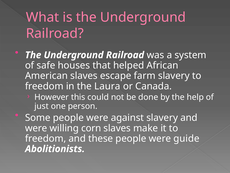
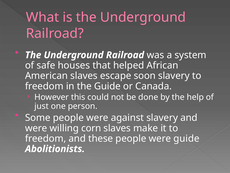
farm: farm -> soon (145, 76)
the Laura: Laura -> Guide (107, 86)
